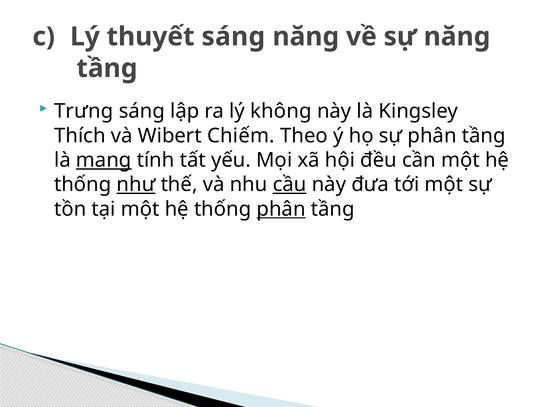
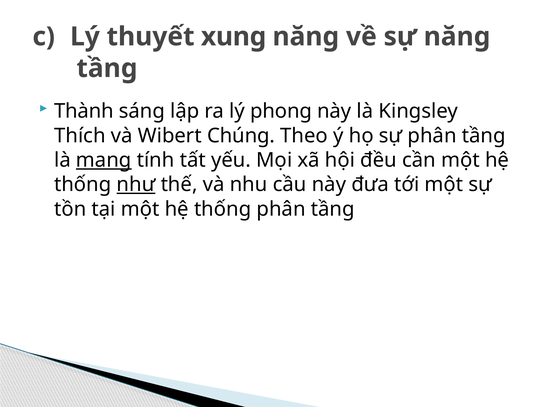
thuyết sáng: sáng -> xung (234, 37)
Trưng: Trưng -> Thành (84, 111)
không: không -> phong (281, 111)
Chiếm: Chiếm -> Chúng (241, 136)
cầu underline: present -> none (290, 184)
phân underline: present -> none (281, 209)
